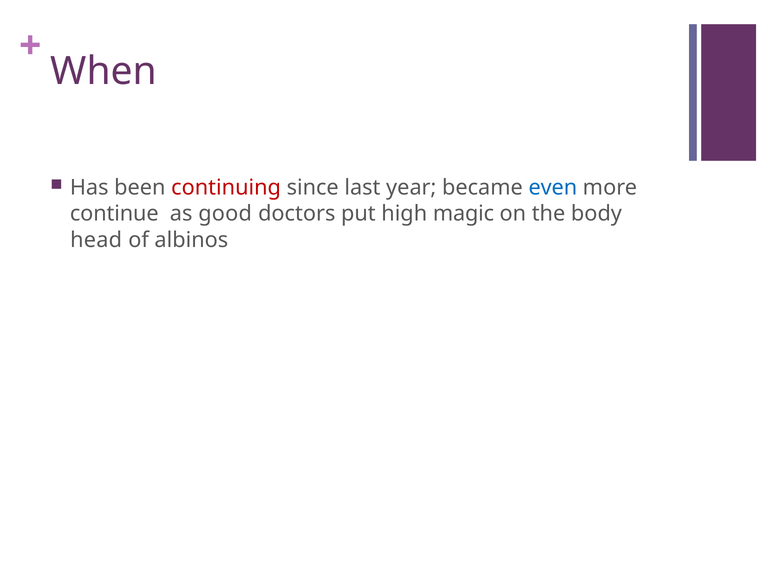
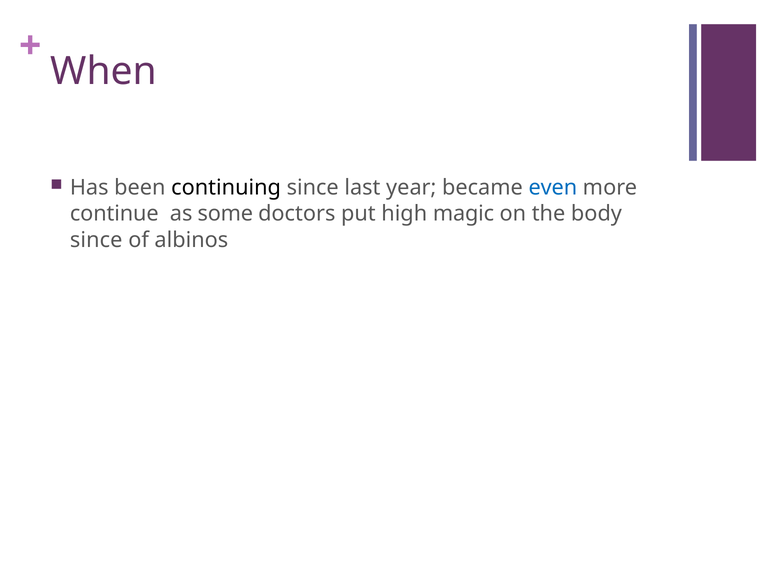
continuing colour: red -> black (226, 188)
good: good -> some (225, 214)
head: head -> since (96, 240)
